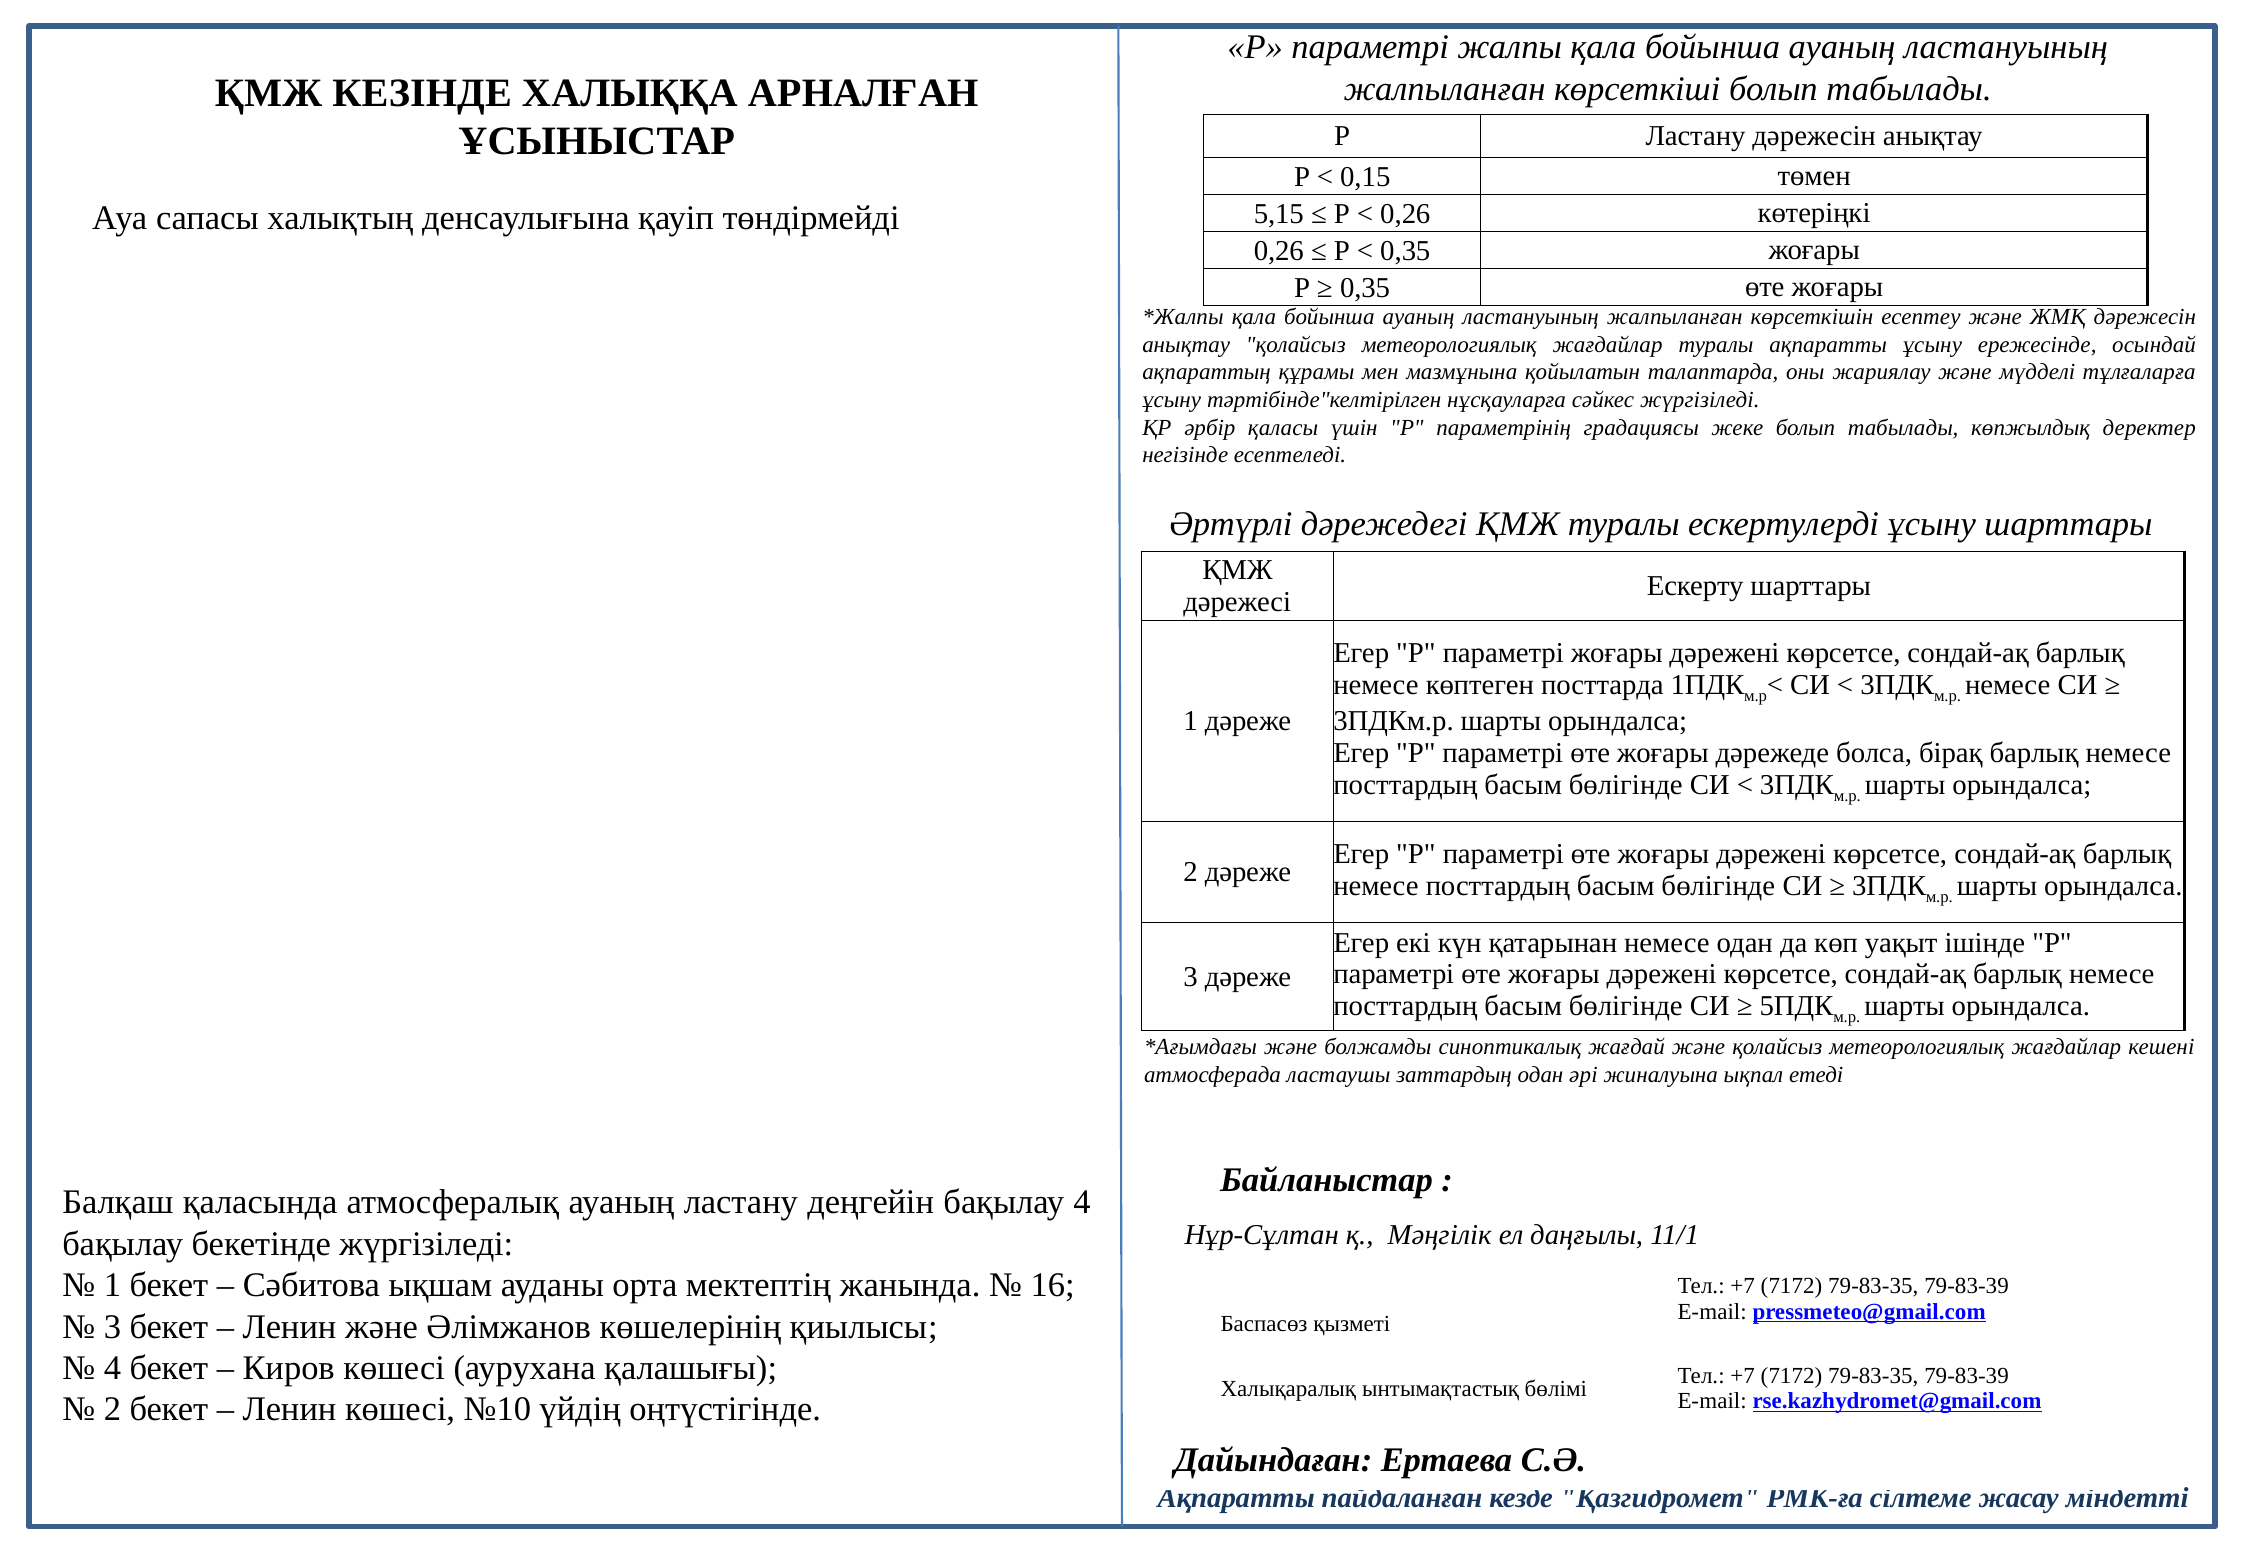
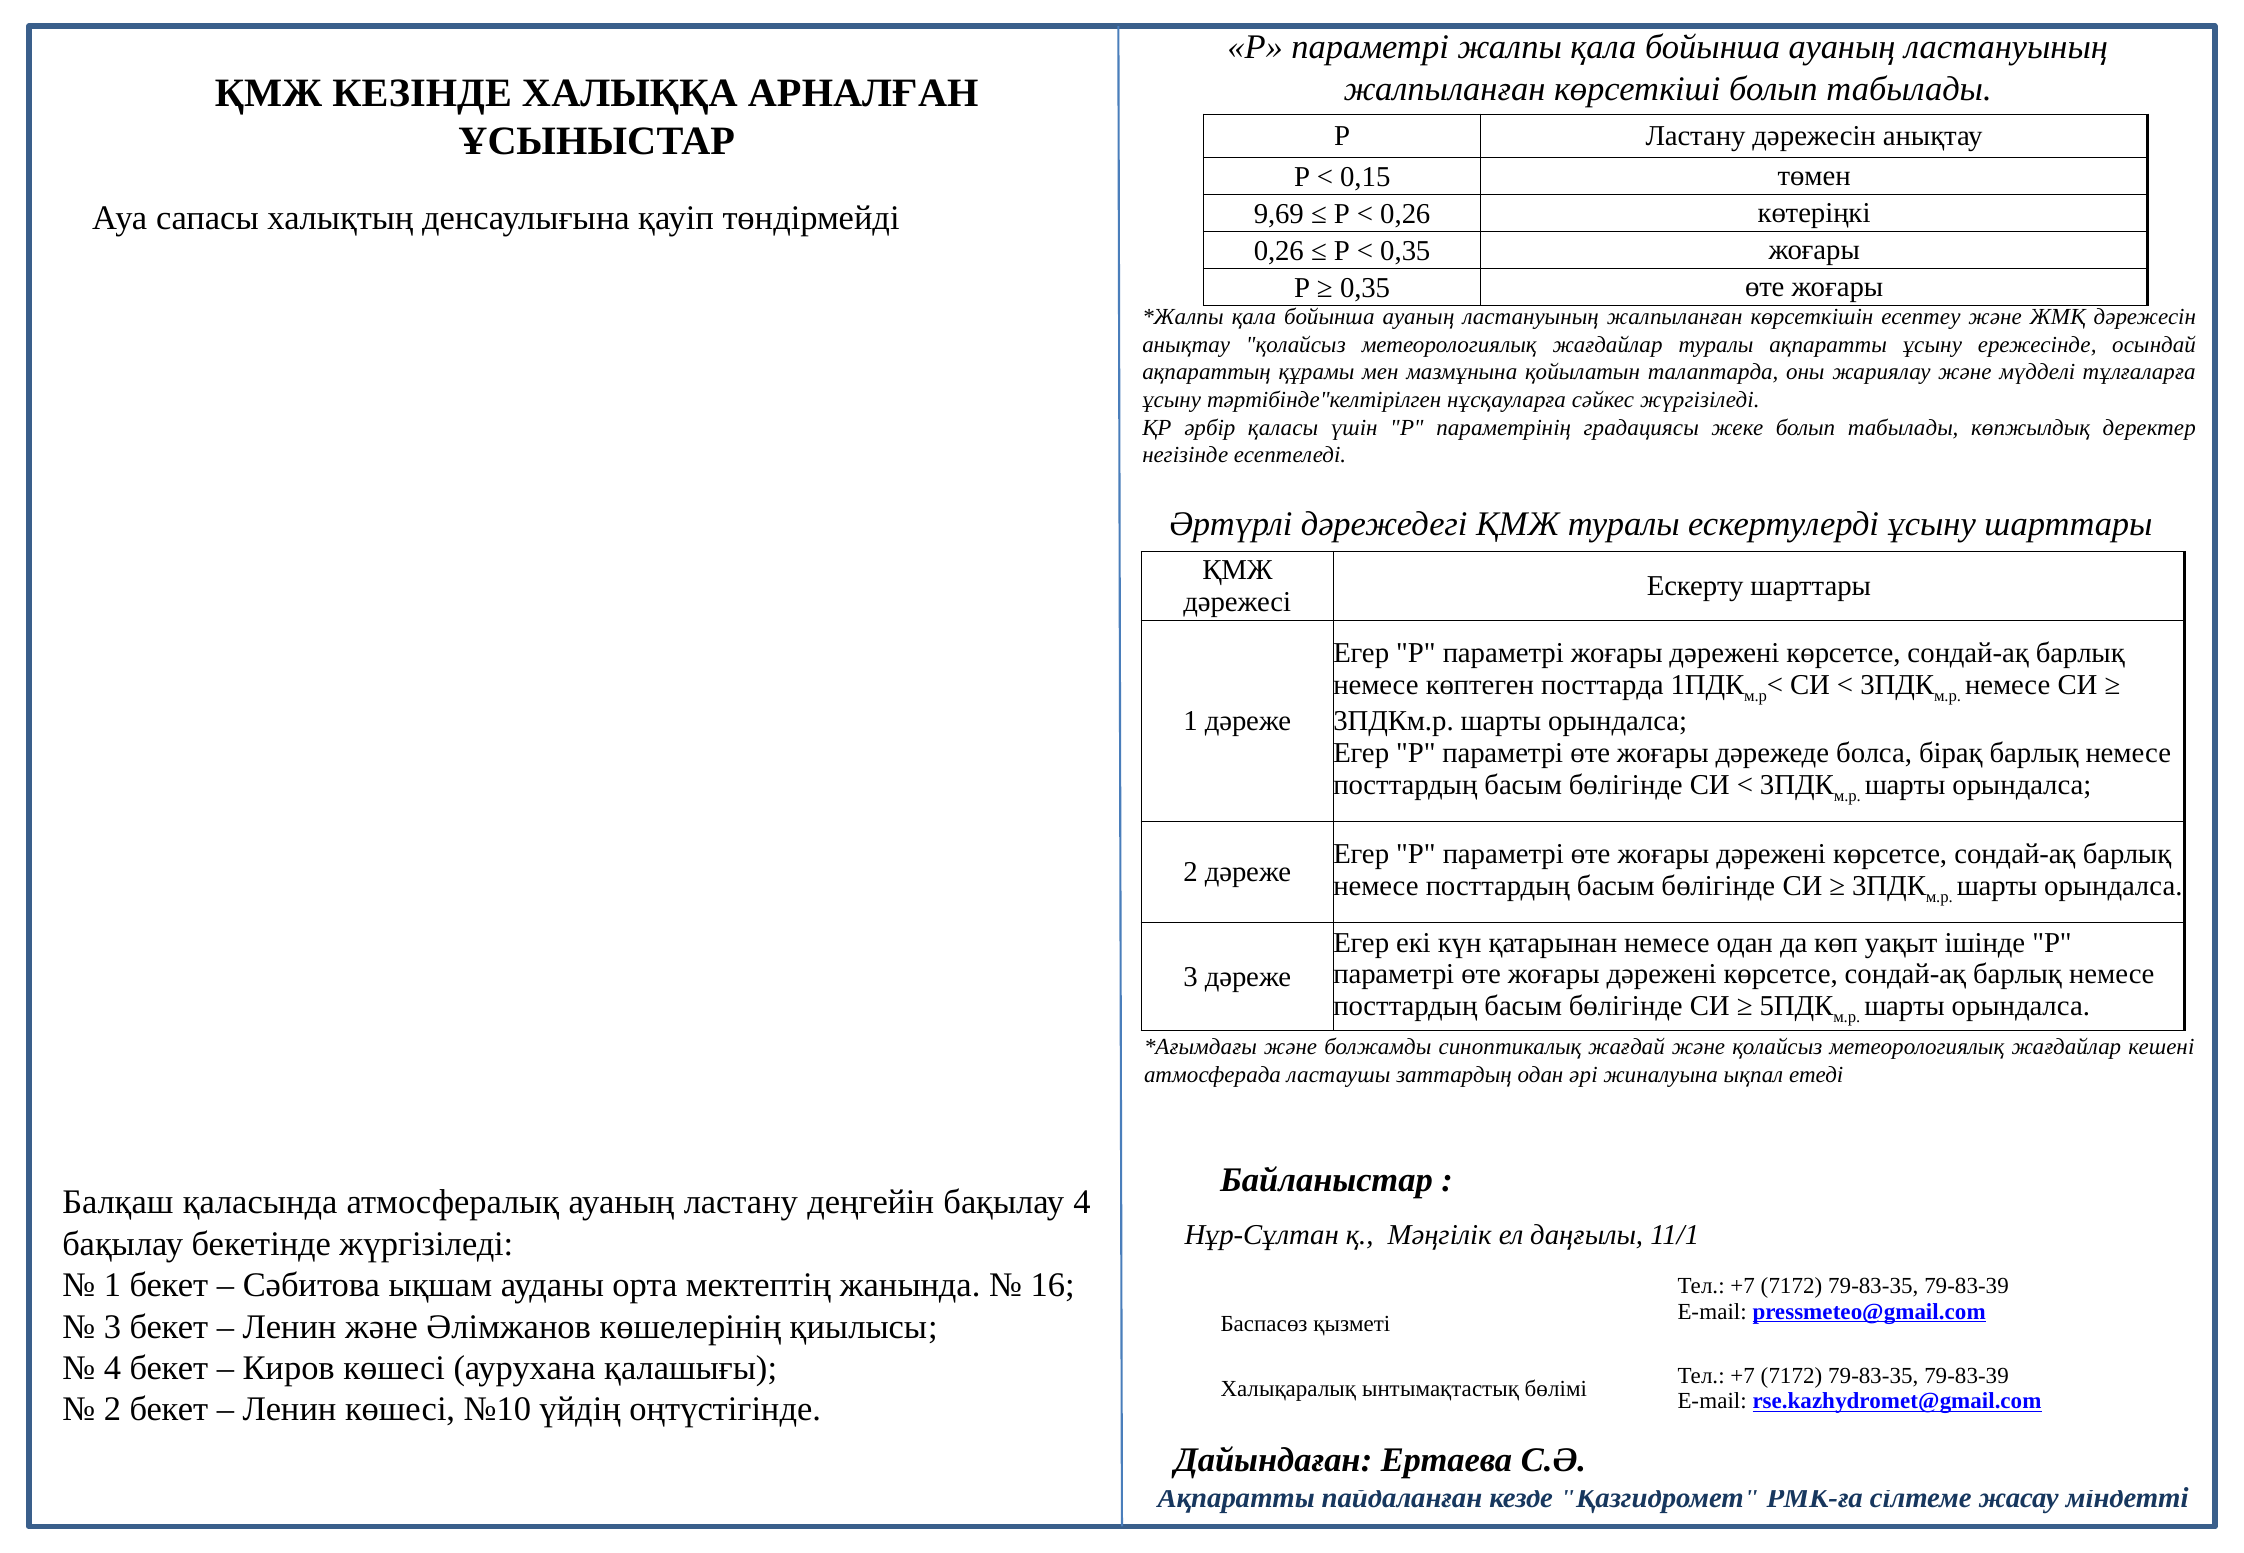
5,15: 5,15 -> 9,69 (1279, 214)
